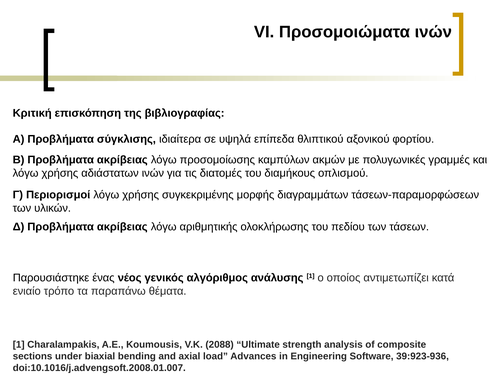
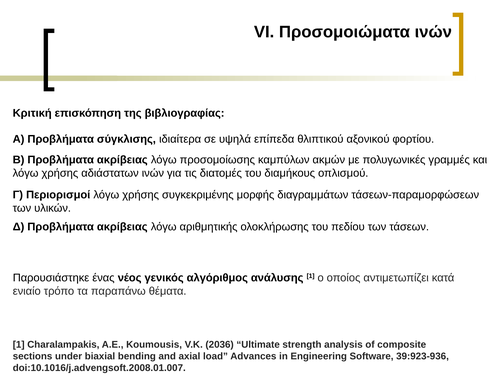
2088: 2088 -> 2036 (220, 344)
